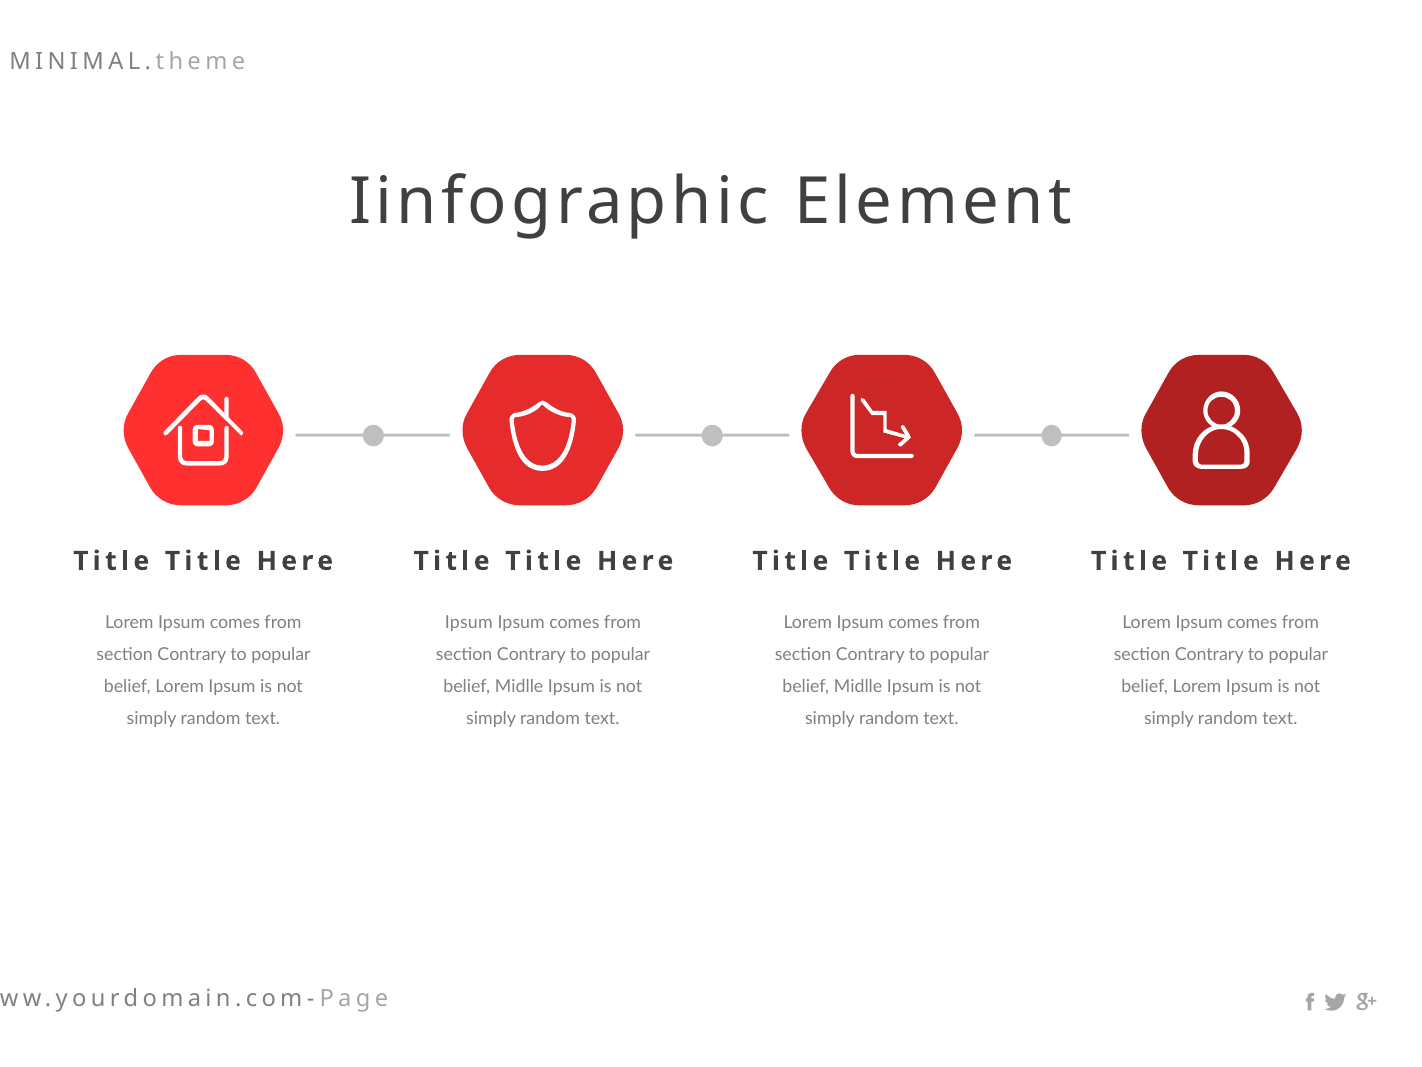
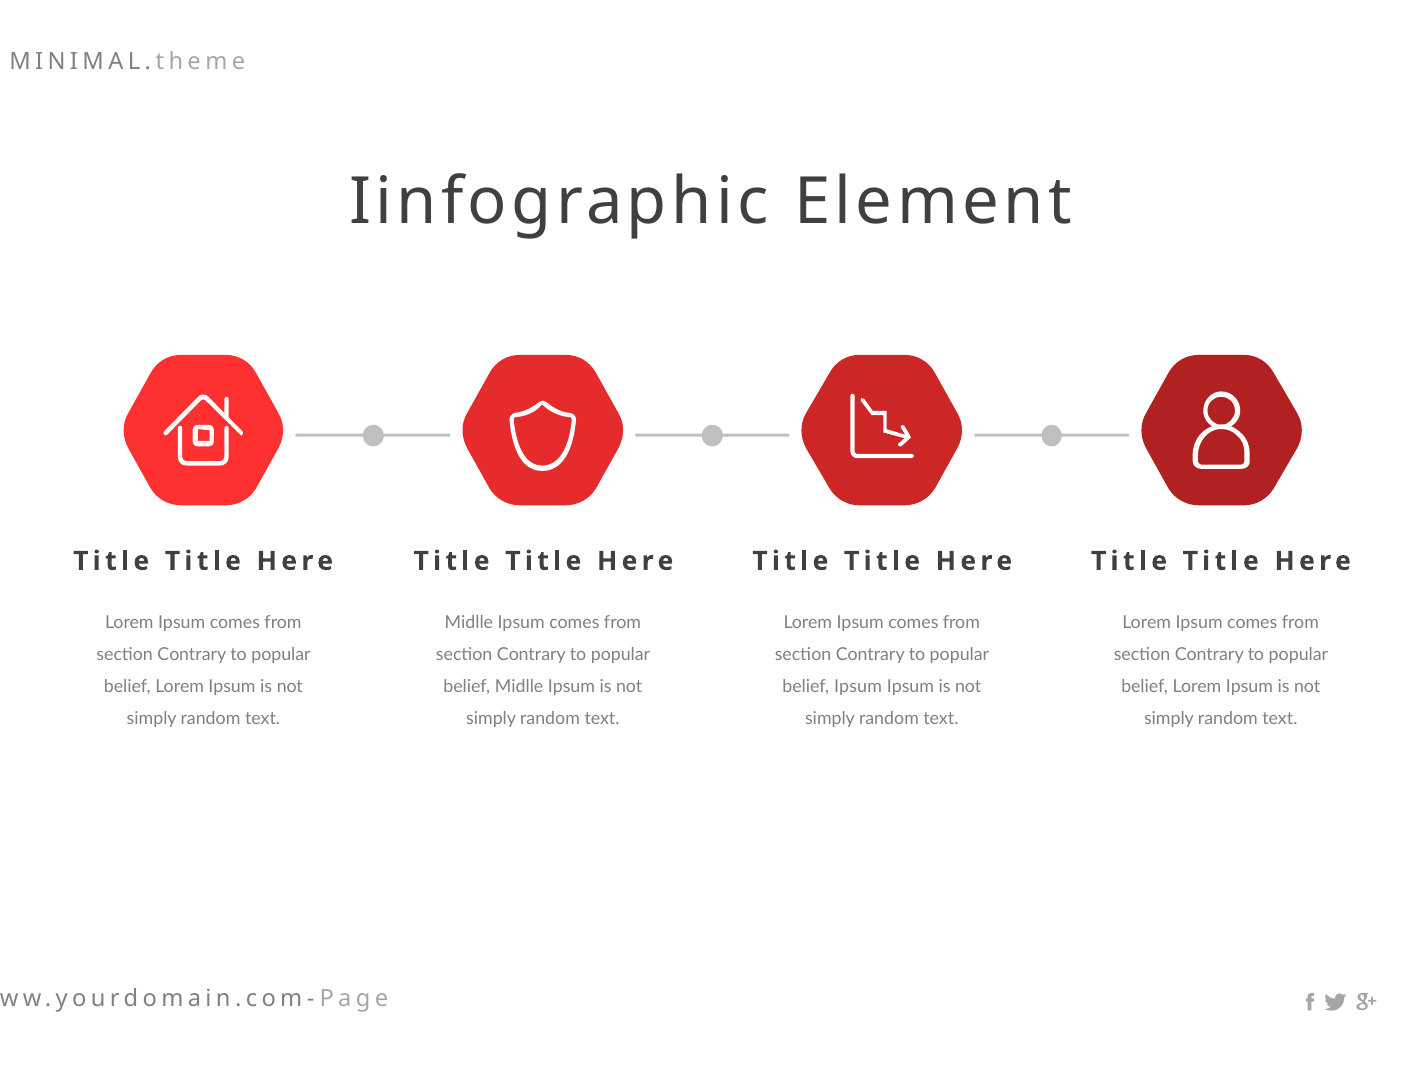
Ipsum: Ipsum -> Midlle (469, 622)
Midlle: Midlle -> Ipsum (858, 686)
